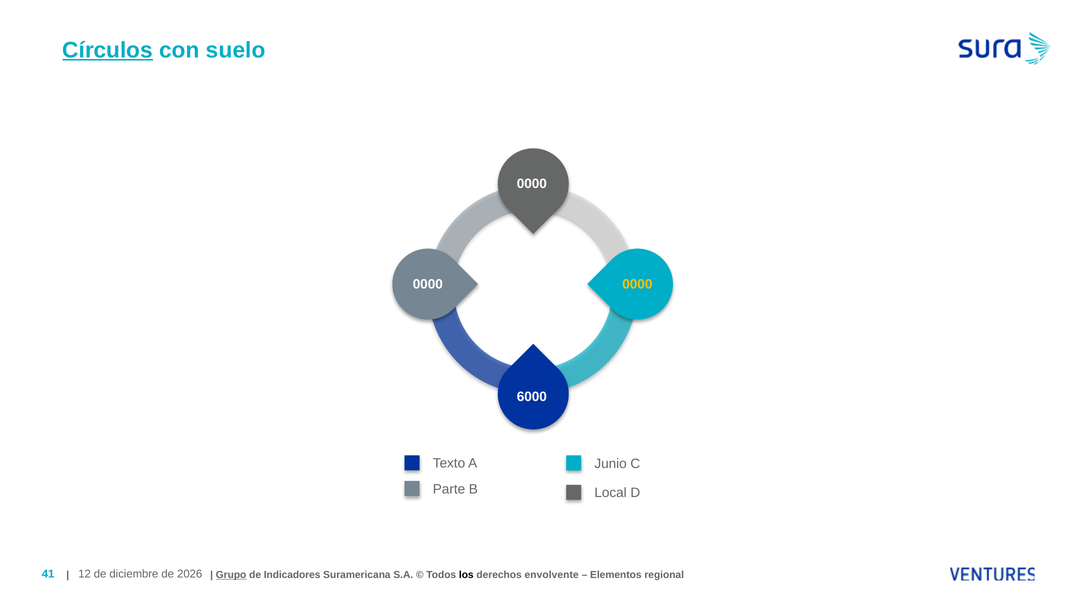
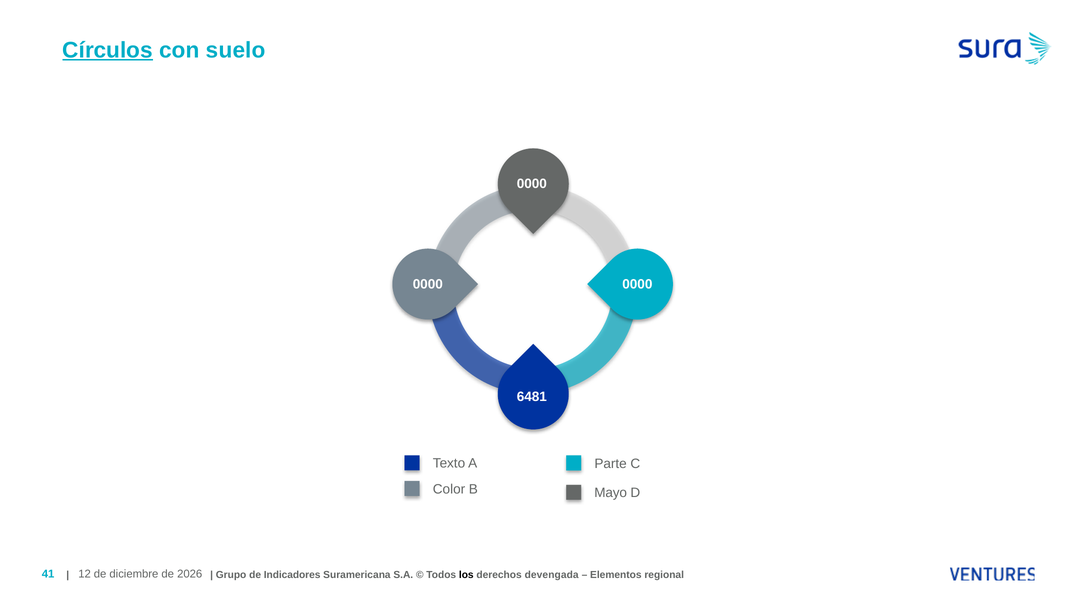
0000 colour: yellow -> white (637, 285)
6000: 6000 -> 6481 (532, 397)
Junio: Junio -> Parte (611, 464)
Parte: Parte -> Color (449, 490)
Local: Local -> Mayo (611, 493)
Grupo underline: present -> none (231, 575)
envolvente: envolvente -> devengada (552, 575)
